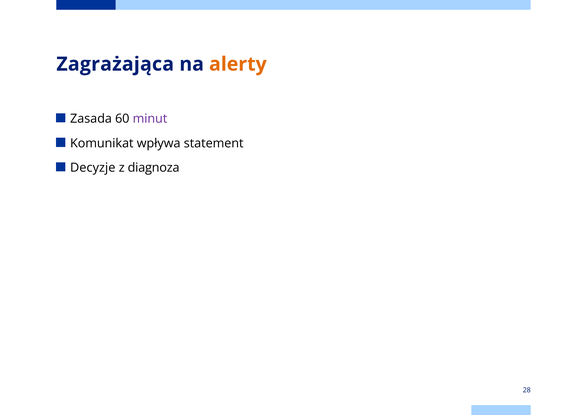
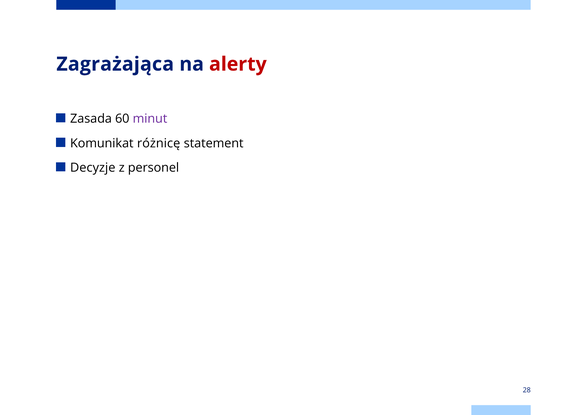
alerty colour: orange -> red (238, 64)
wpływa: wpływa -> różnicę (159, 143)
diagnoza: diagnoza -> personel (154, 168)
